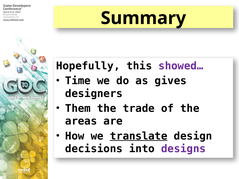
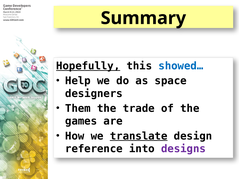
Hopefully underline: none -> present (88, 66)
showed… colour: purple -> blue (181, 66)
Time: Time -> Help (78, 81)
gives: gives -> space (171, 81)
areas: areas -> games (81, 121)
decisions: decisions -> reference (94, 149)
